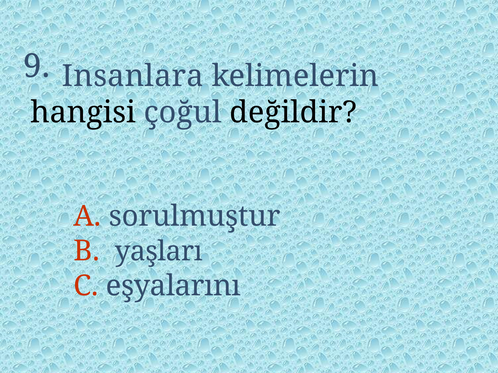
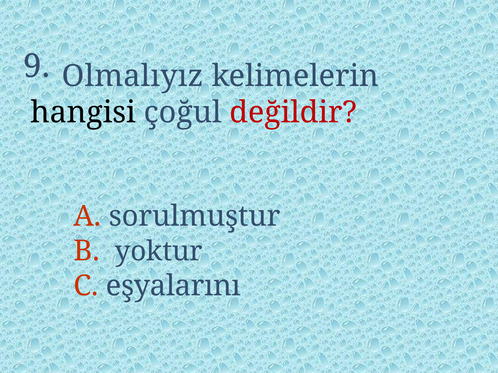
Insanlara: Insanlara -> Olmalıyız (133, 76)
değildir colour: black -> red (293, 113)
yaşları: yaşları -> yoktur (159, 252)
